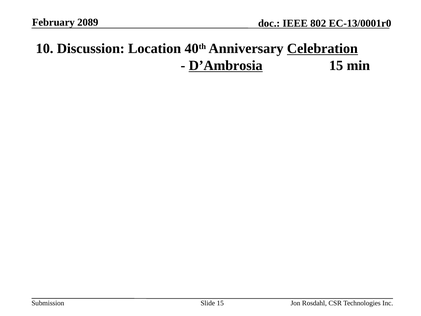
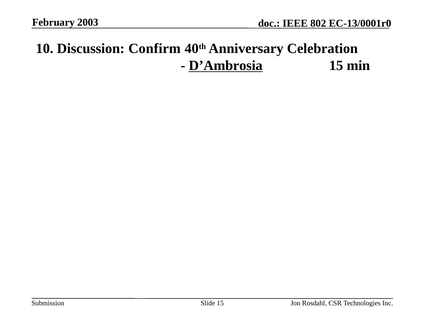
2089: 2089 -> 2003 (88, 22)
Location: Location -> Confirm (155, 49)
Celebration underline: present -> none (322, 49)
